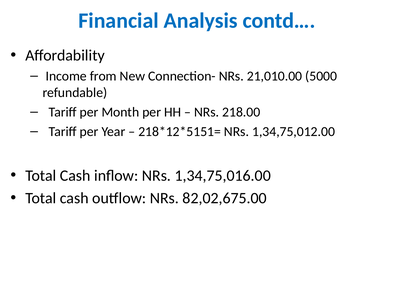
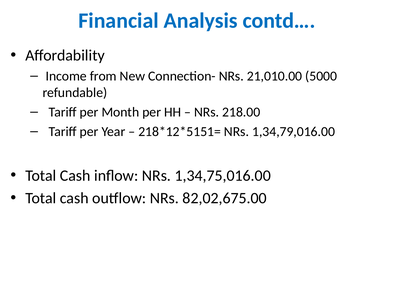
1,34,75,012.00: 1,34,75,012.00 -> 1,34,79,016.00 (294, 131)
